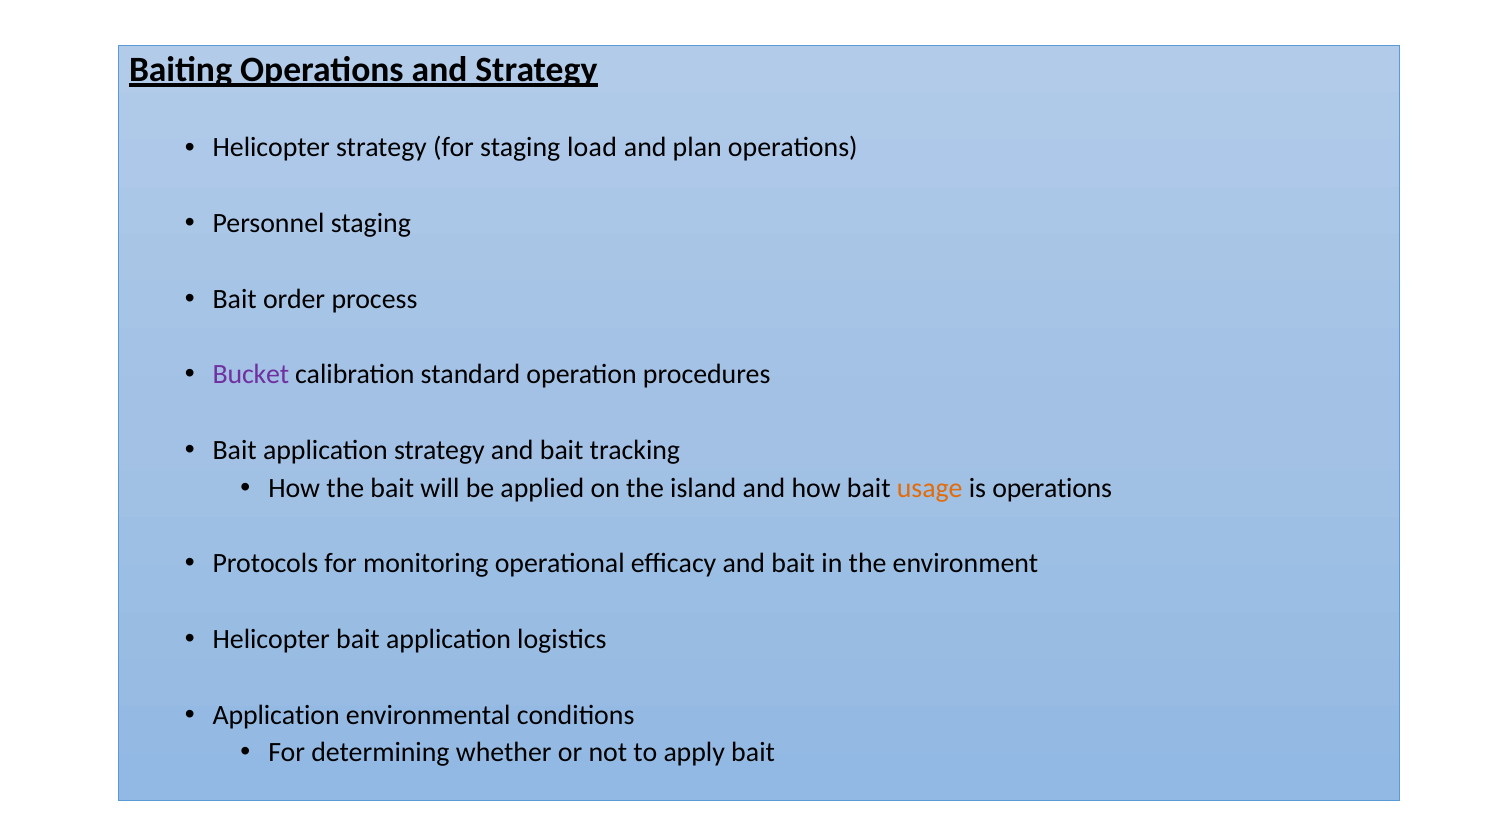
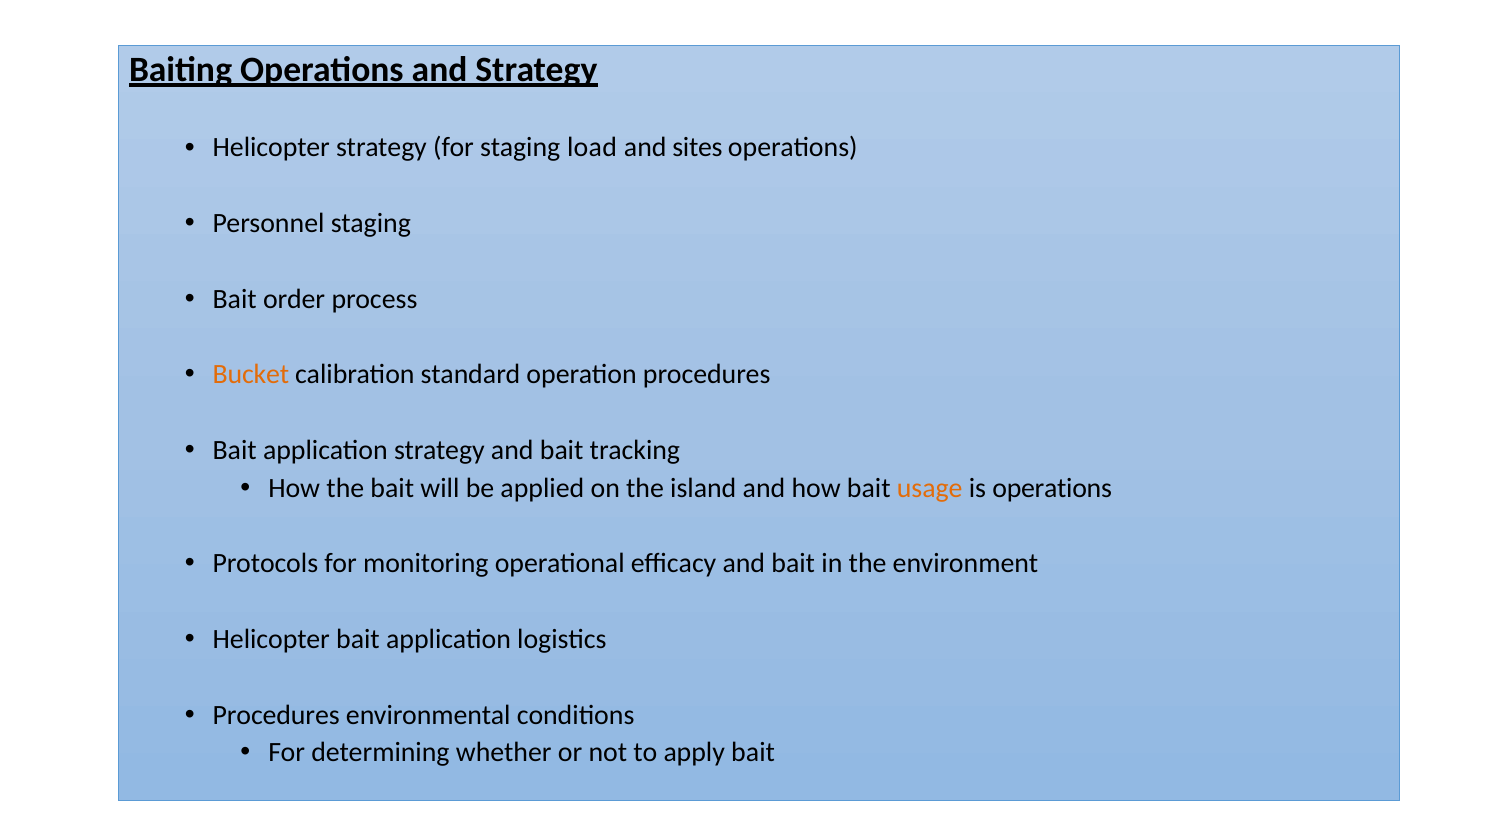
plan: plan -> sites (697, 148)
Bucket colour: purple -> orange (251, 375)
Application: Application -> Procedures (276, 715)
